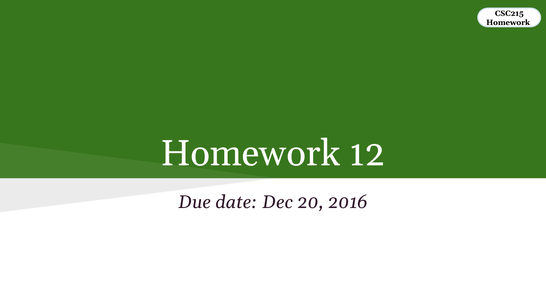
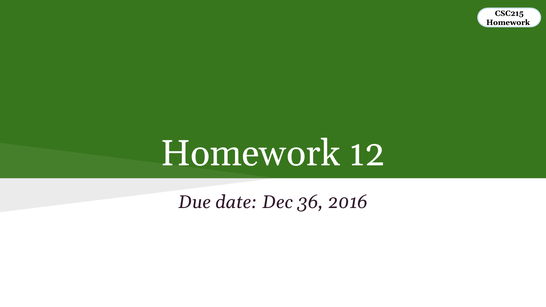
20: 20 -> 36 (310, 202)
